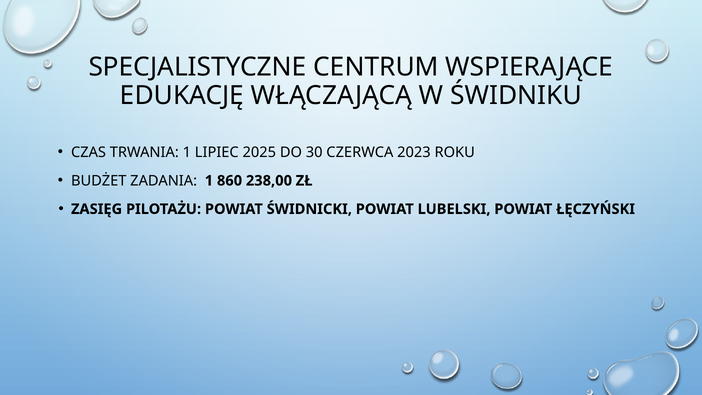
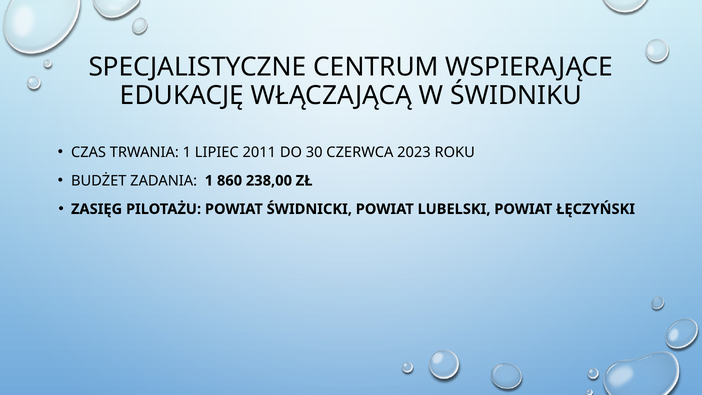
2025: 2025 -> 2011 (259, 152)
